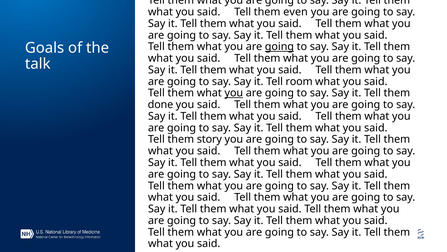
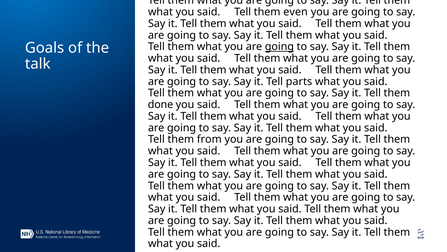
room: room -> parts (299, 81)
you underline: present -> none (234, 93)
story: story -> from (209, 139)
